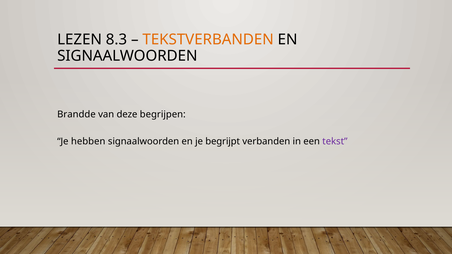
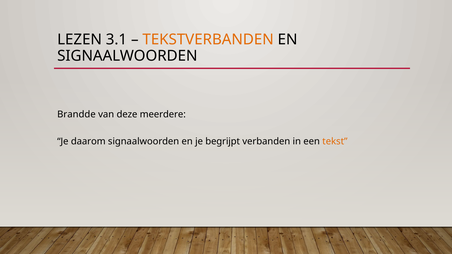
8.3: 8.3 -> 3.1 (116, 40)
begrijpen: begrijpen -> meerdere (163, 114)
hebben: hebben -> daarom (88, 142)
tekst colour: purple -> orange (335, 142)
